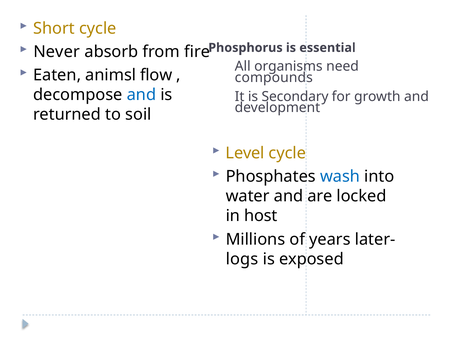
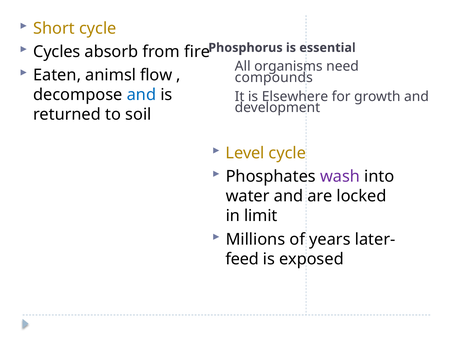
Never: Never -> Cycles (57, 52)
Secondary: Secondary -> Elsewhere (295, 97)
wash colour: blue -> purple (340, 176)
host: host -> limit (261, 216)
logs: logs -> feed (242, 259)
